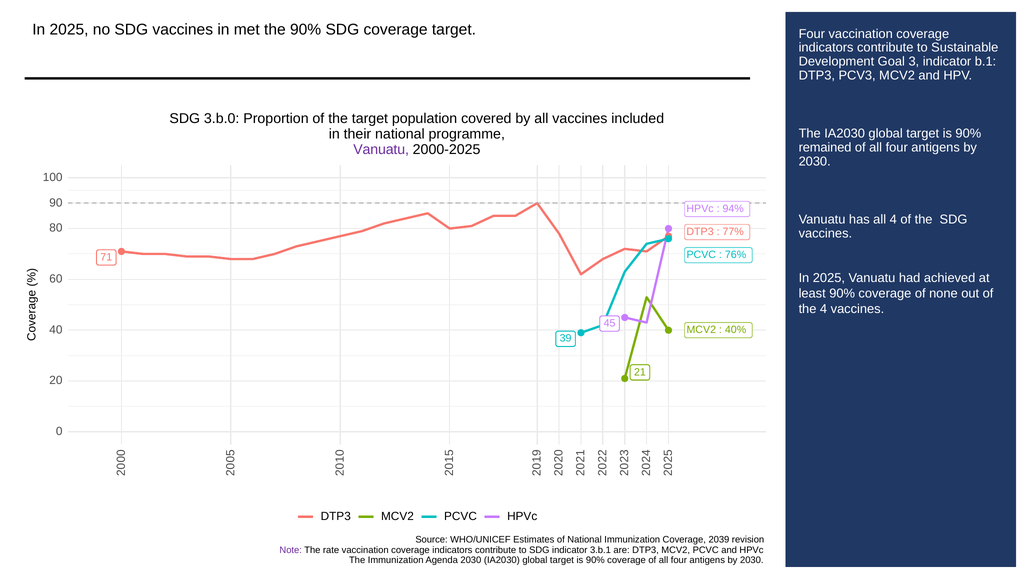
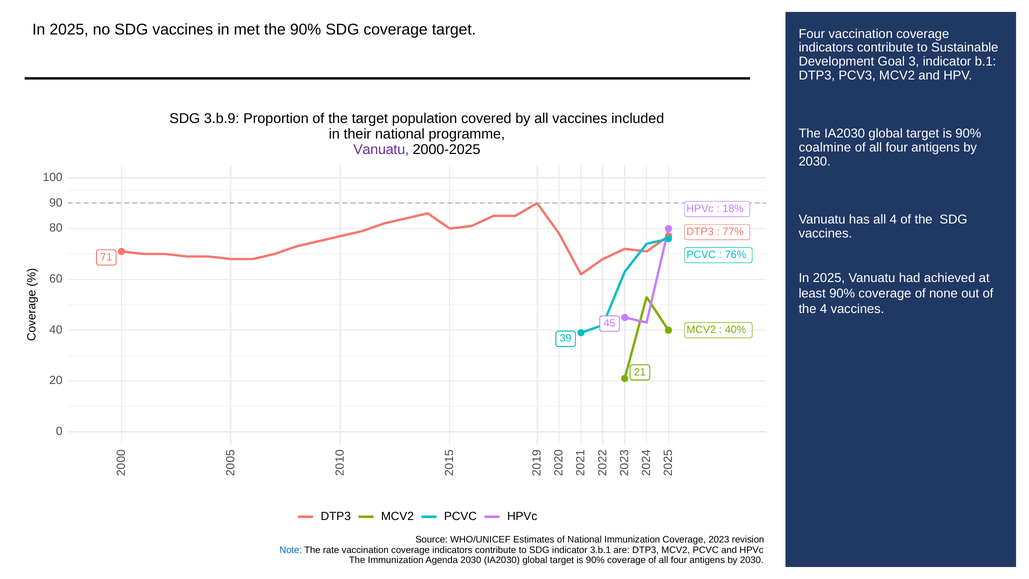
3.b.0: 3.b.0 -> 3.b.9 (222, 119)
remained: remained -> coalmine (825, 148)
94%: 94% -> 18% (733, 208)
2039: 2039 -> 2023 (719, 540)
Note colour: purple -> blue (291, 550)
